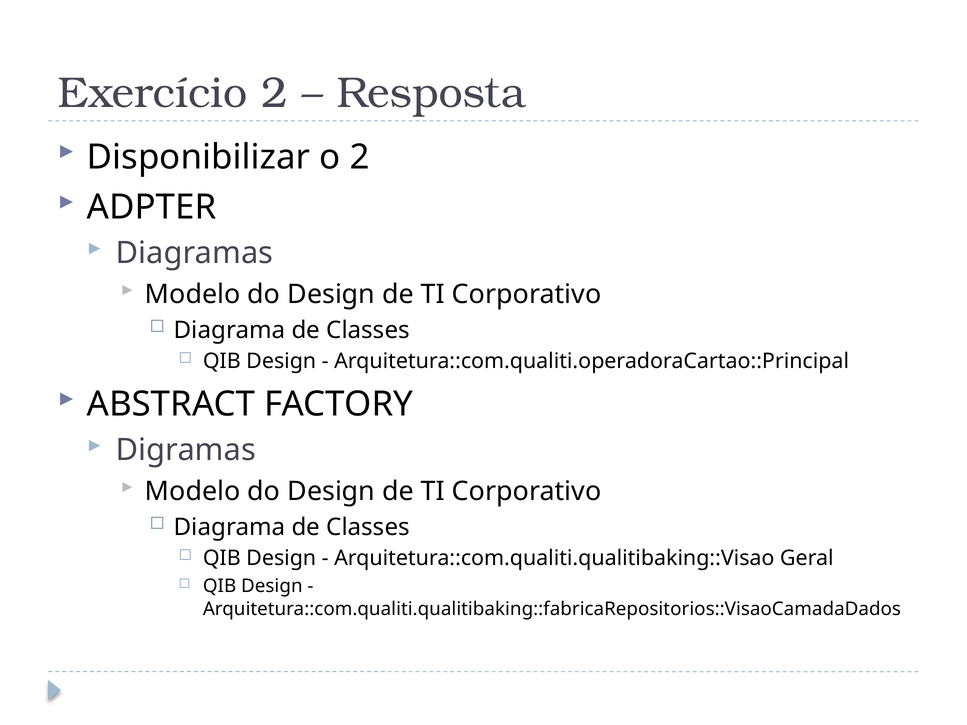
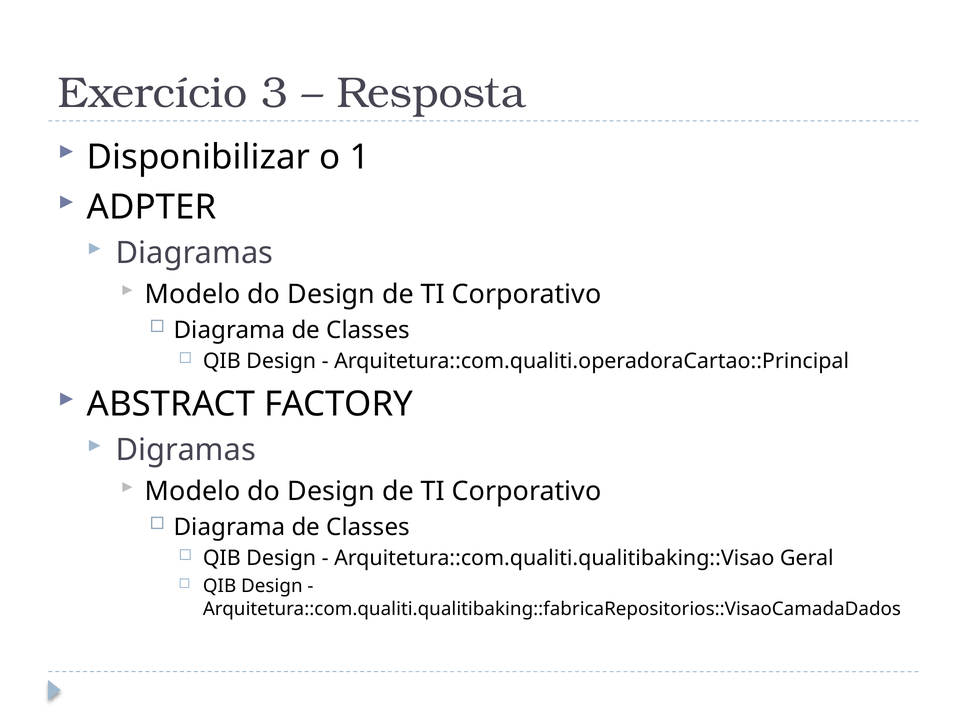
Exercício 2: 2 -> 3 (274, 93)
o 2: 2 -> 1 (360, 157)
